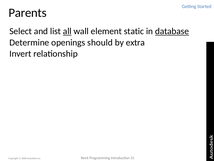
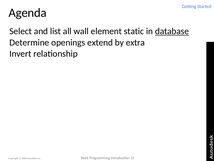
Parents: Parents -> Agenda (28, 13)
all underline: present -> none (67, 31)
should: should -> extend (100, 42)
